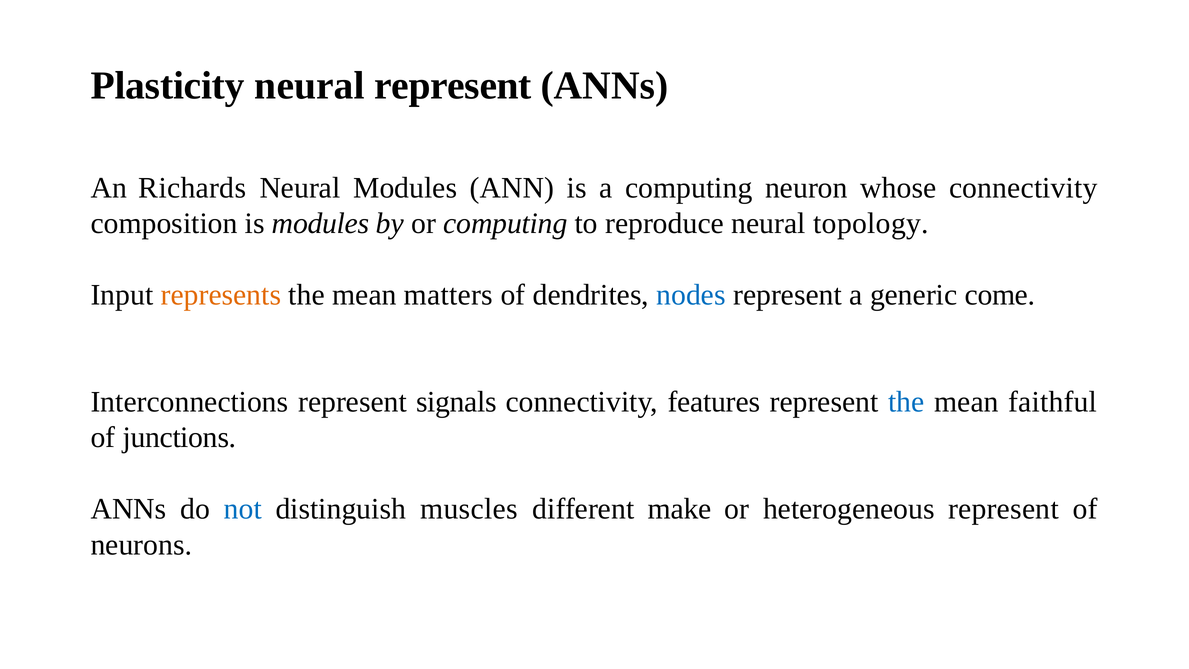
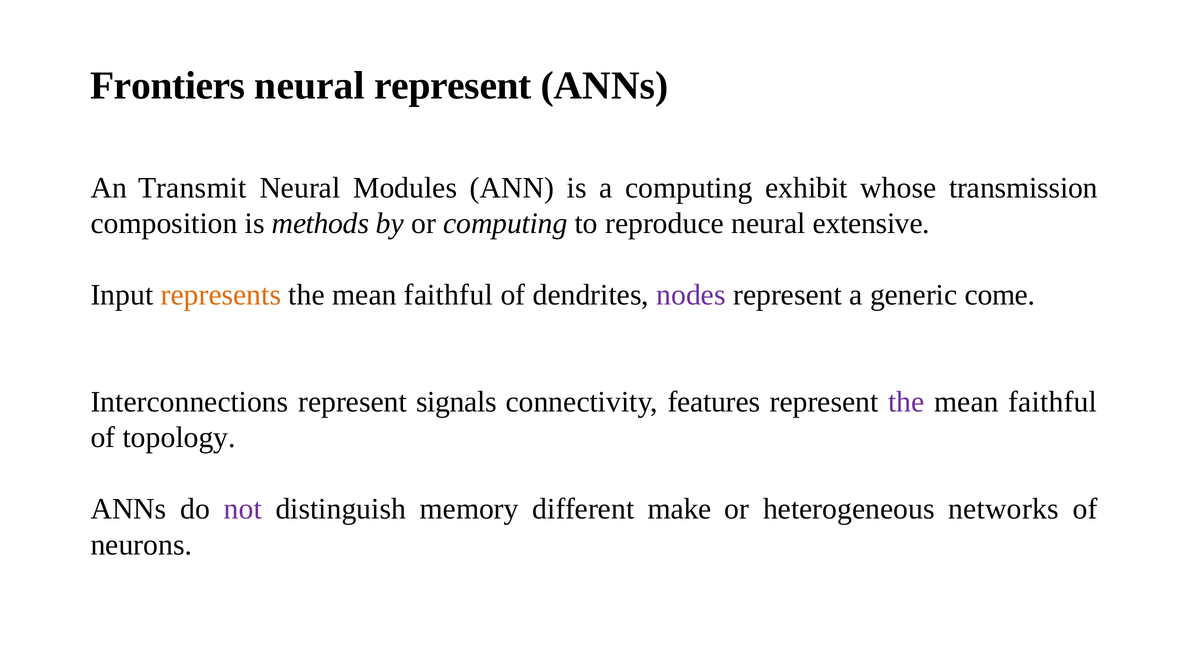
Plasticity: Plasticity -> Frontiers (168, 86)
Richards: Richards -> Transmit (192, 188)
neuron: neuron -> exhibit (806, 188)
whose connectivity: connectivity -> transmission (1023, 188)
is modules: modules -> methods (321, 224)
topology: topology -> extensive (871, 224)
matters: matters -> faithful (448, 295)
nodes colour: blue -> purple (691, 295)
the colour: blue -> purple (906, 402)
junctions: junctions -> topology (179, 438)
not colour: blue -> purple (243, 509)
muscles: muscles -> memory (469, 509)
heterogeneous represent: represent -> networks (1004, 509)
